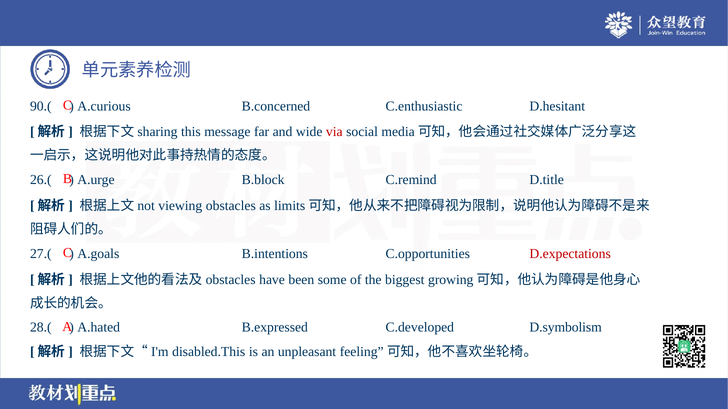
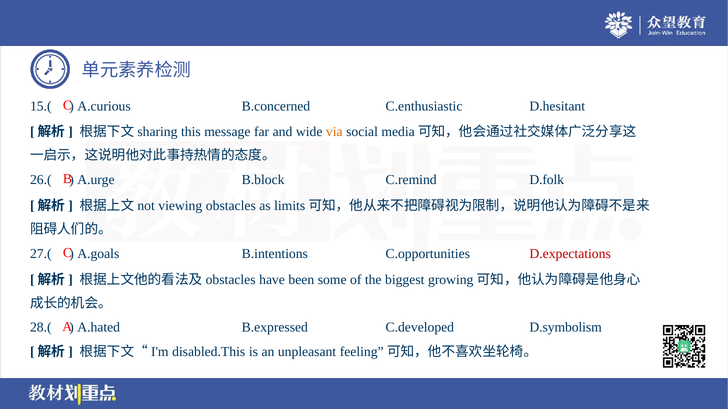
90.(: 90.( -> 15.( (41, 106)
via colour: red -> orange (334, 132)
D.title: D.title -> D.folk (547, 180)
